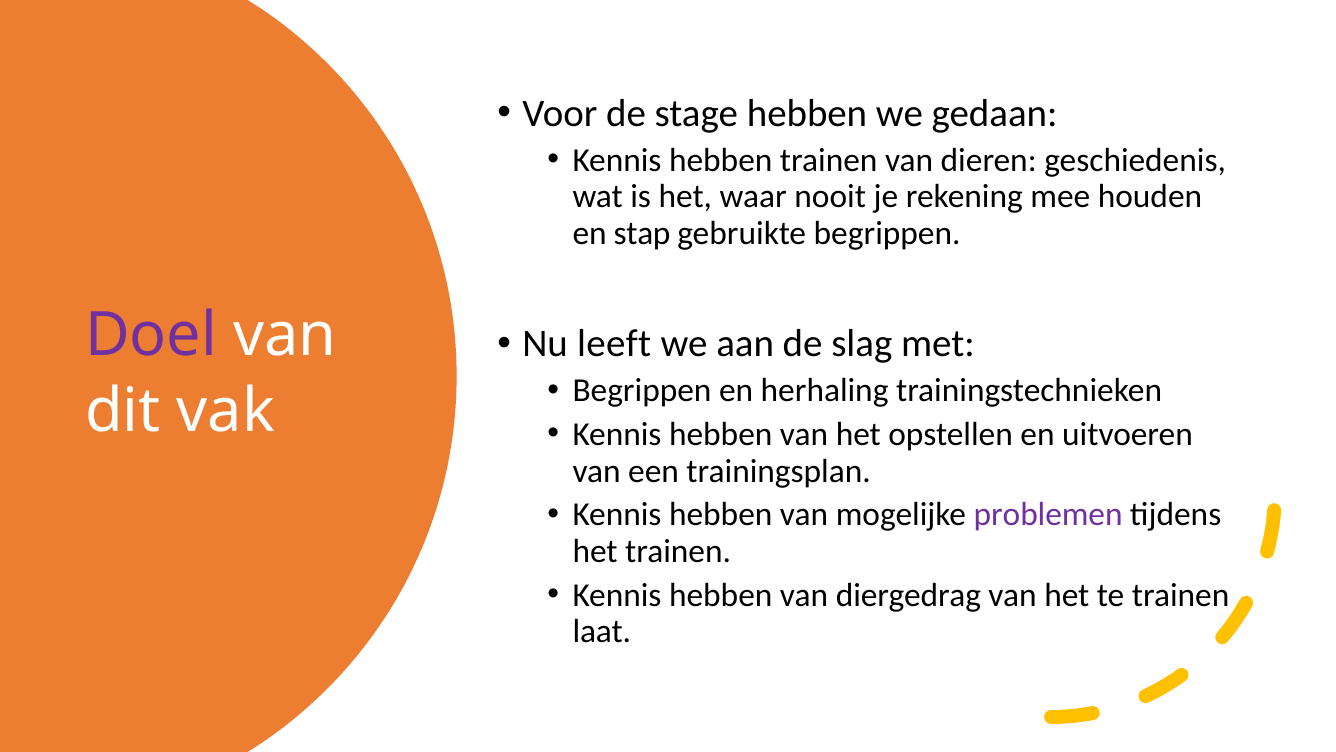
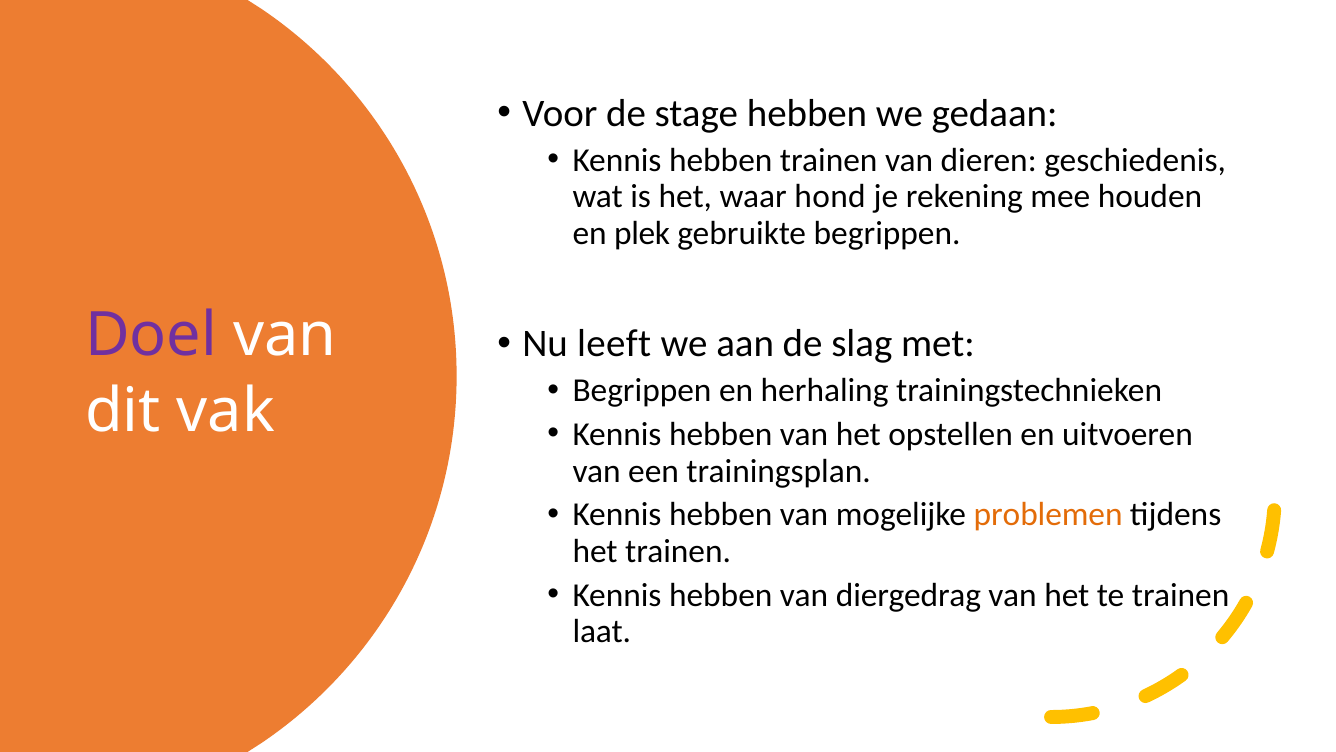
nooit: nooit -> hond (830, 197)
stap: stap -> plek (642, 233)
problemen colour: purple -> orange (1048, 514)
